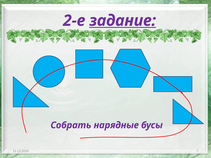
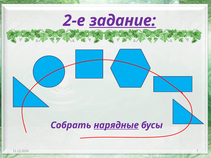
нарядные underline: none -> present (116, 125)
